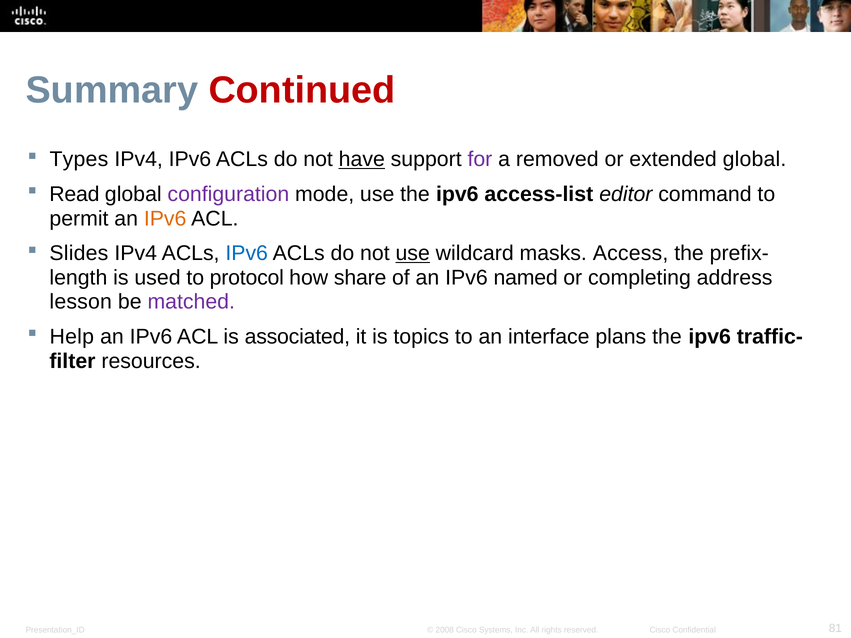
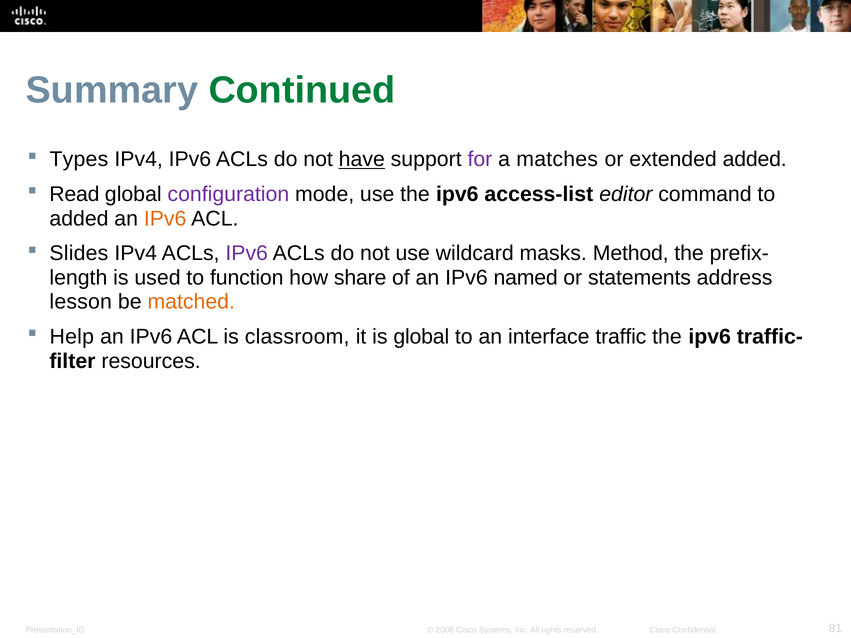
Continued colour: red -> green (302, 90)
removed: removed -> matches (557, 159)
extended global: global -> added (755, 159)
permit: permit -> added (79, 219)
IPv6 colour: blue -> purple (247, 254)
use underline: present -> none (413, 254)
Access: Access -> Method (631, 254)
protocol: protocol -> function (247, 278)
completing: completing -> statements (640, 278)
matched colour: purple -> orange (191, 302)
associated: associated -> classroom (297, 337)
is topics: topics -> global (421, 337)
plans: plans -> traffic (621, 337)
